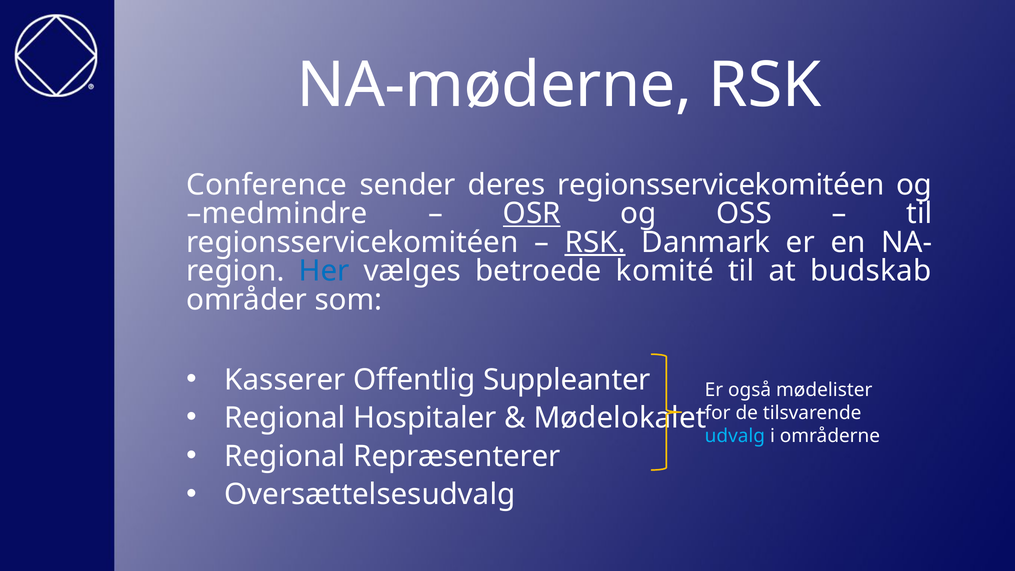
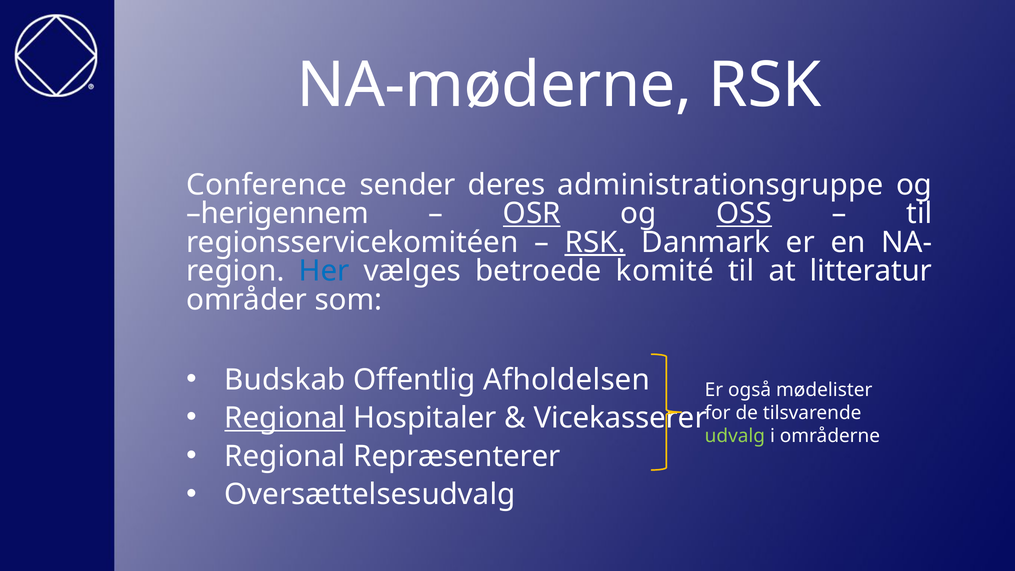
deres regionsservicekomitéen: regionsservicekomitéen -> administrationsgruppe (721, 185)
medmindre: medmindre -> herigennem (278, 214)
OSS underline: none -> present (744, 214)
budskab: budskab -> litteratur (871, 271)
Kasserer: Kasserer -> Budskab (285, 380)
Suppleanter: Suppleanter -> Afholdelsen (567, 380)
Regional underline: none -> present (285, 418)
Mødelokalet: Mødelokalet -> Vicekasserer (620, 418)
udvalg colour: light blue -> light green (735, 436)
